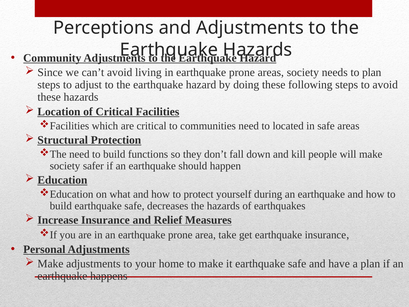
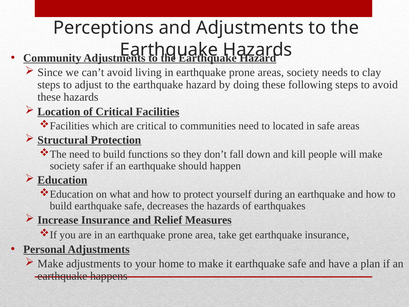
to plan: plan -> clay (372, 72)
